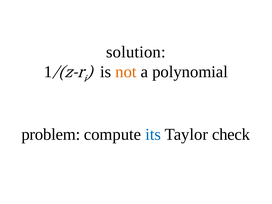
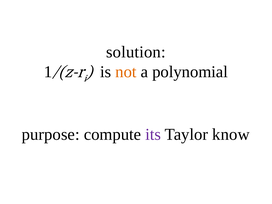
problem: problem -> purpose (51, 134)
its colour: blue -> purple (153, 134)
check: check -> know (231, 134)
